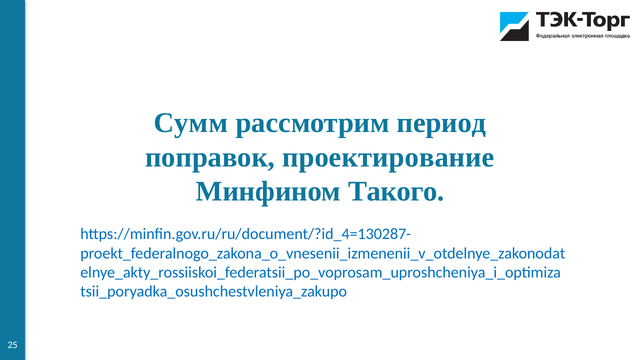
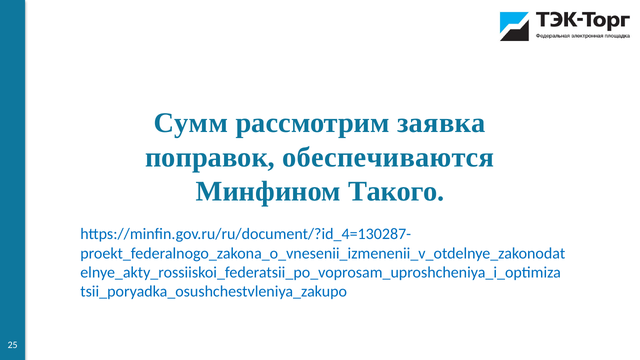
период: период -> заявка (441, 123)
проектирование: проектирование -> обеспечиваются (388, 157)
